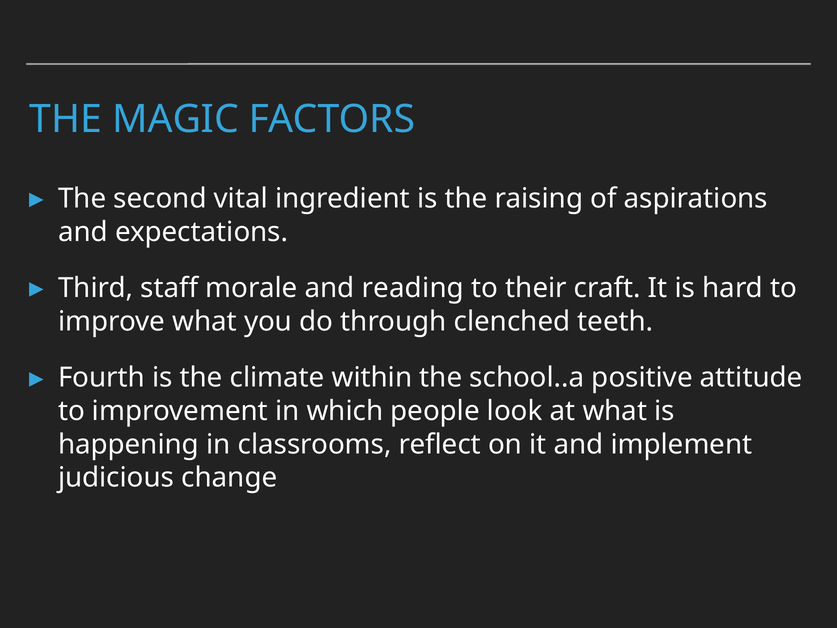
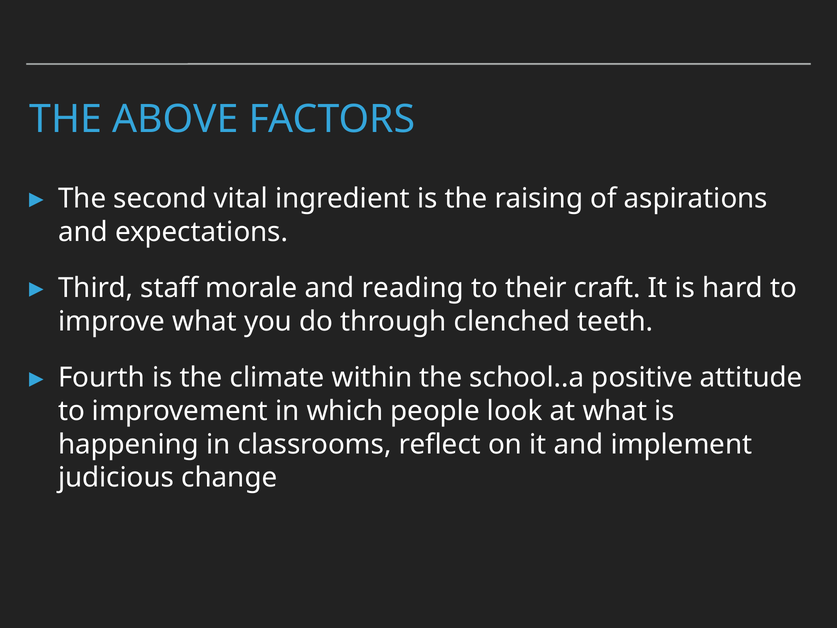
MAGIC: MAGIC -> ABOVE (175, 119)
